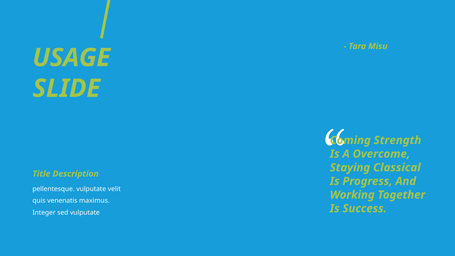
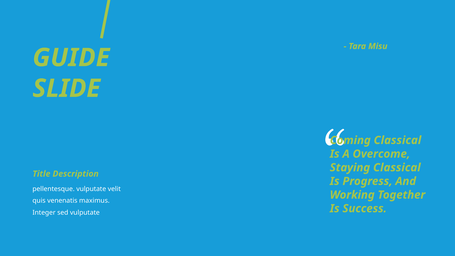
USAGE: USAGE -> GUIDE (71, 58)
Coming Strength: Strength -> Classical (397, 140)
